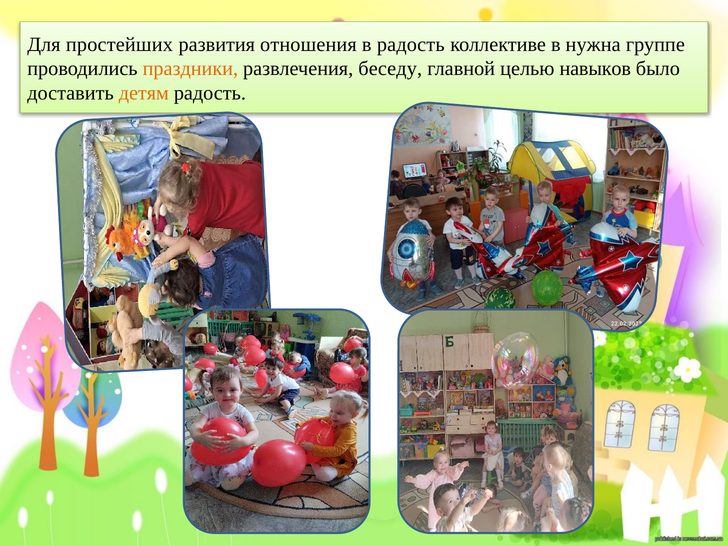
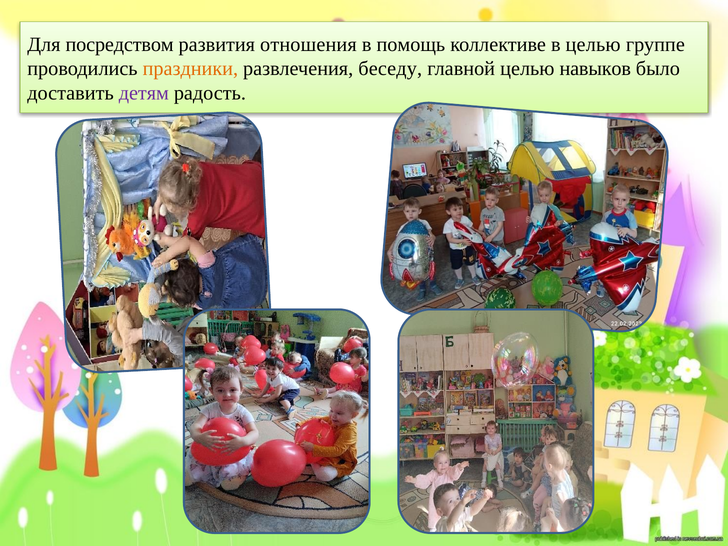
простейших: простейших -> посредством (120, 44)
в радость: радость -> помощь (411, 44)
в нужна: нужна -> целью (593, 44)
детям colour: orange -> purple (144, 93)
